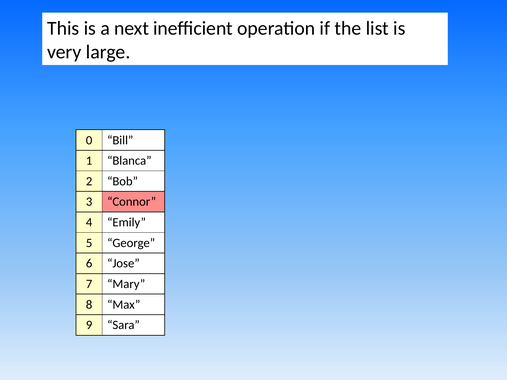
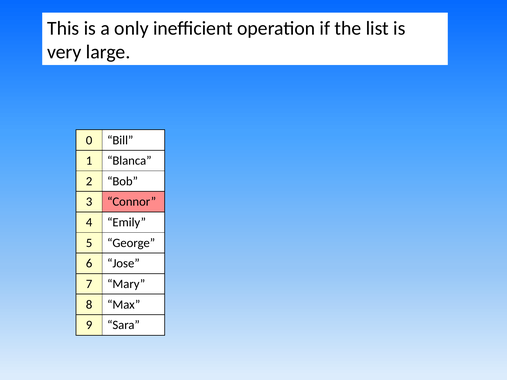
next: next -> only (131, 28)
